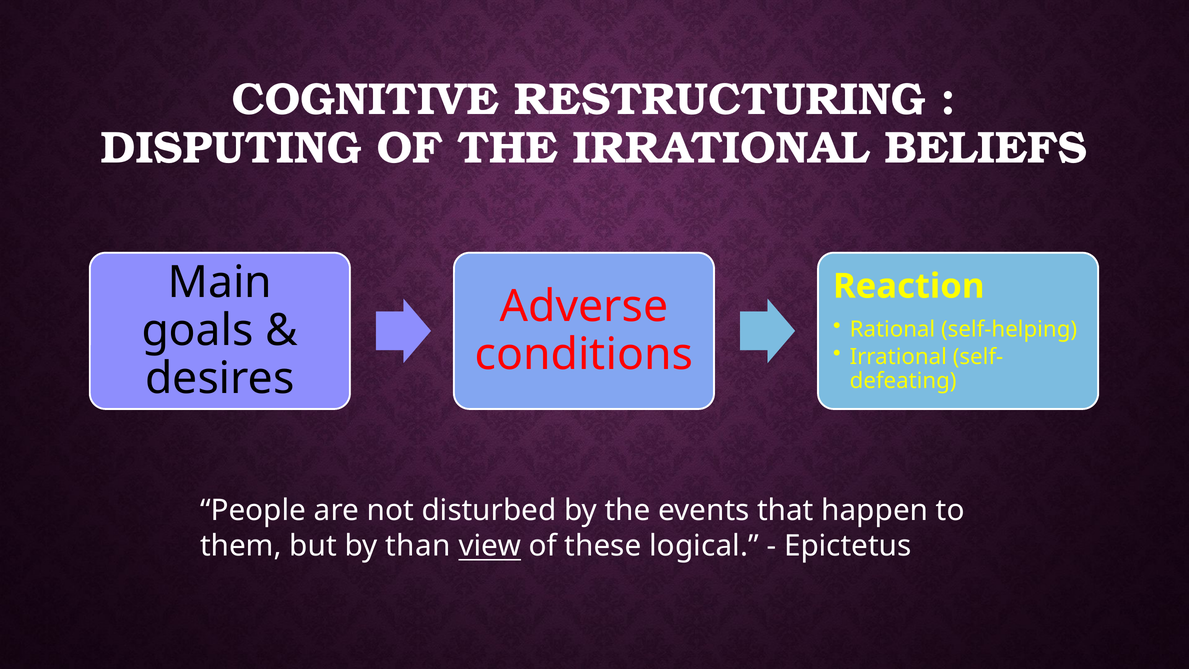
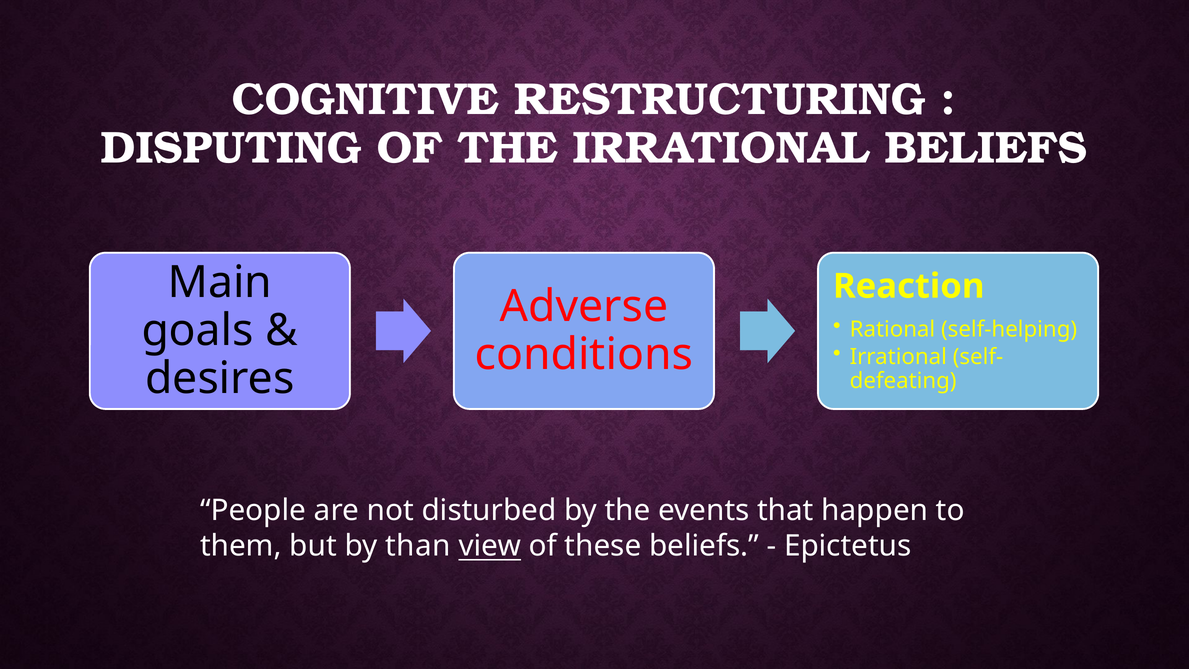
these logical: logical -> beliefs (704, 546)
